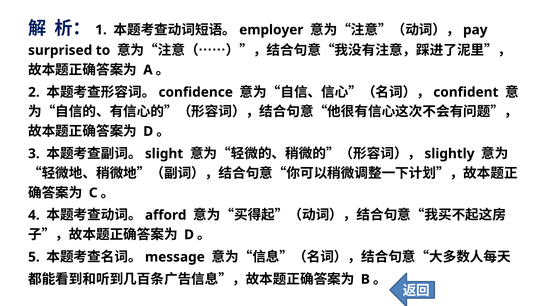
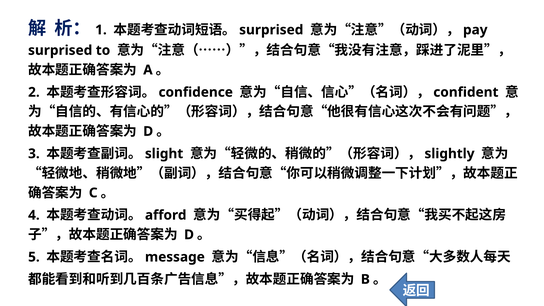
employer: employer -> surprised (271, 30)
